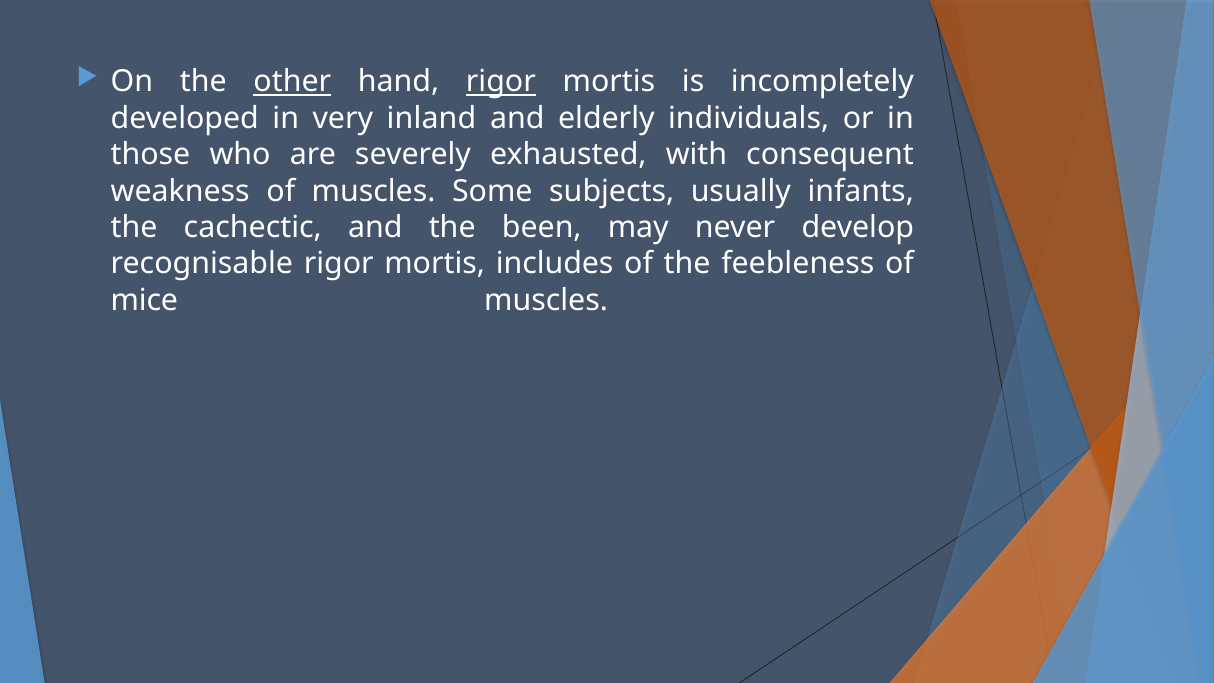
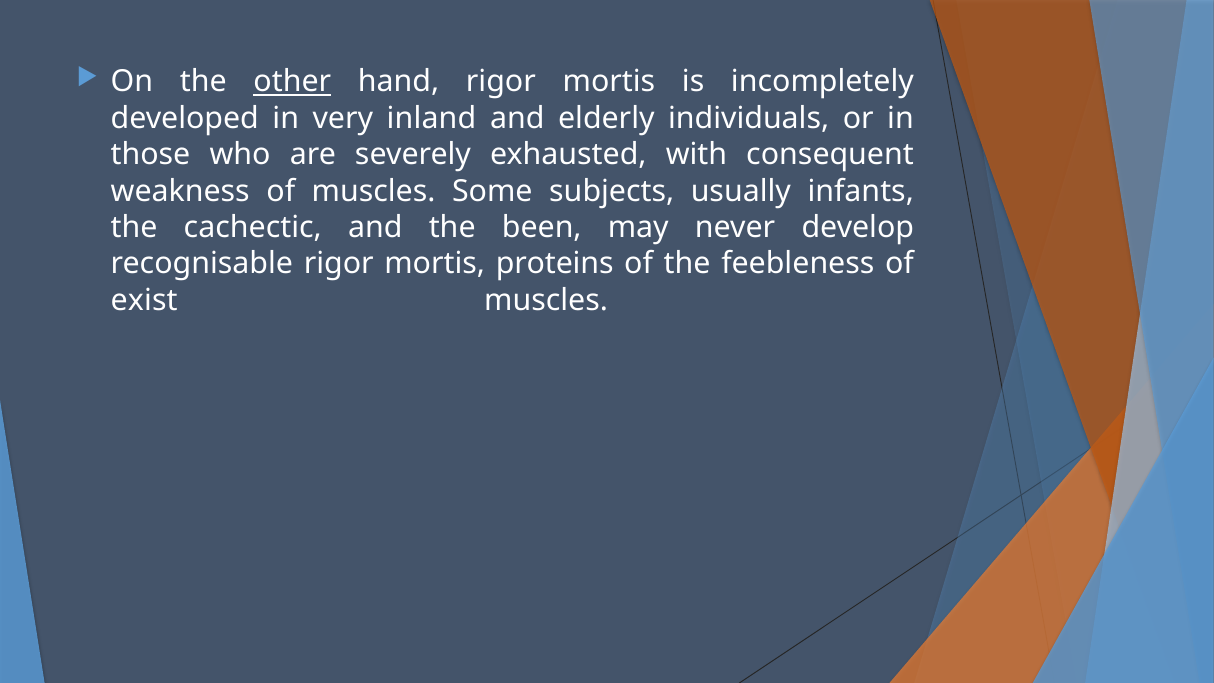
rigor underline: present -> none (501, 82)
includes: includes -> proteins (555, 264)
mice: mice -> exist (144, 300)
